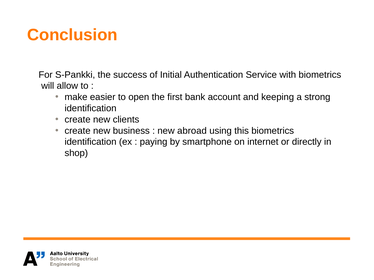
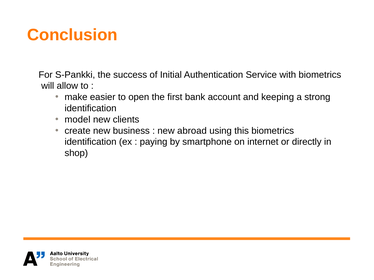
create: create -> model (78, 120)
